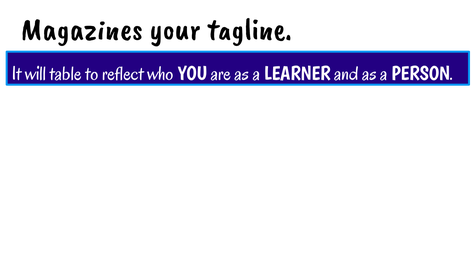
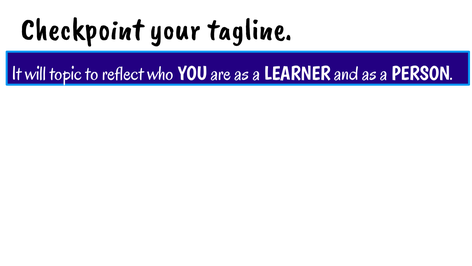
Magazines: Magazines -> Checkpoint (82, 29)
table: table -> topic (66, 73)
